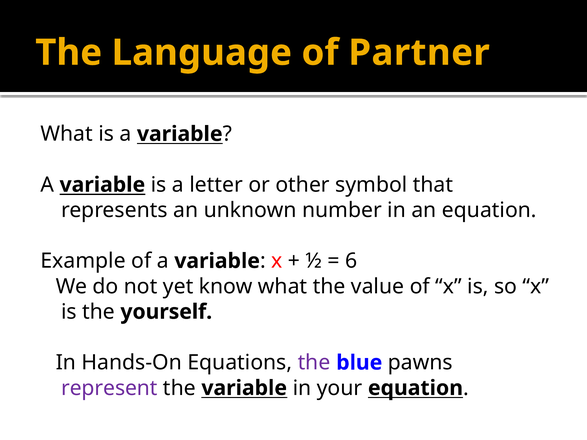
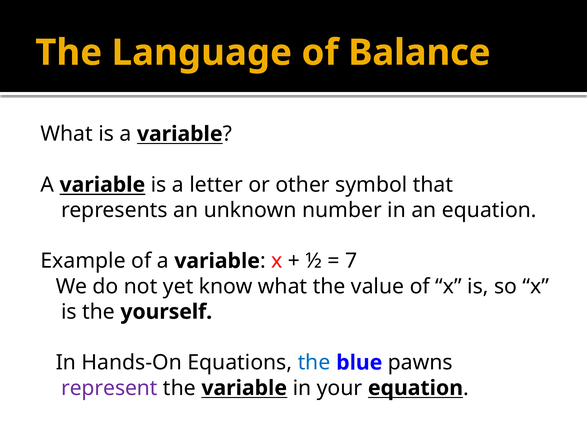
Partner: Partner -> Balance (419, 53)
6: 6 -> 7 (351, 261)
the colour: purple -> blue (314, 363)
